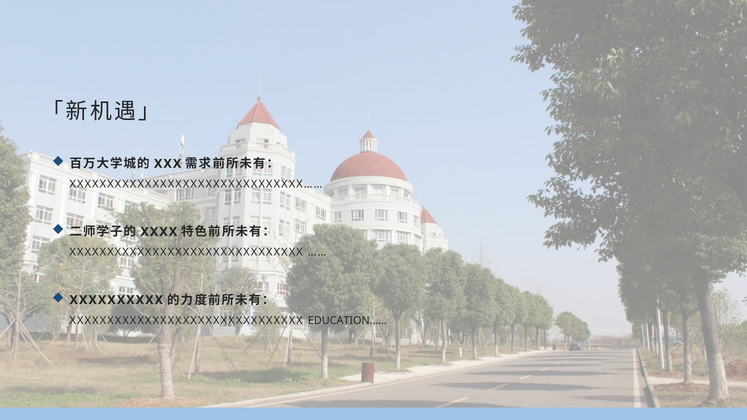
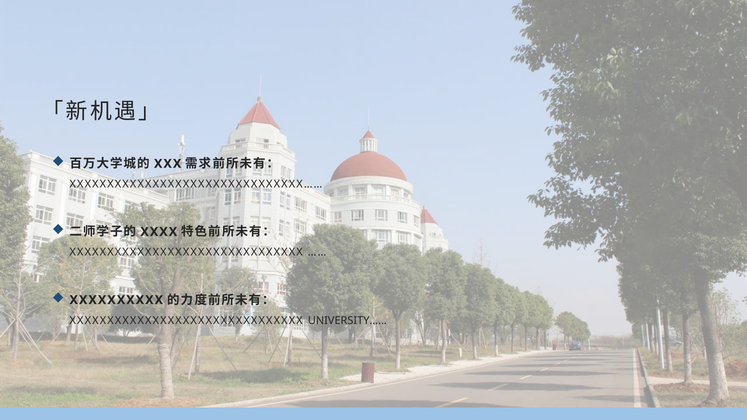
EDUCATION……: EDUCATION…… -> UNIVERSITY…… (347, 321)
